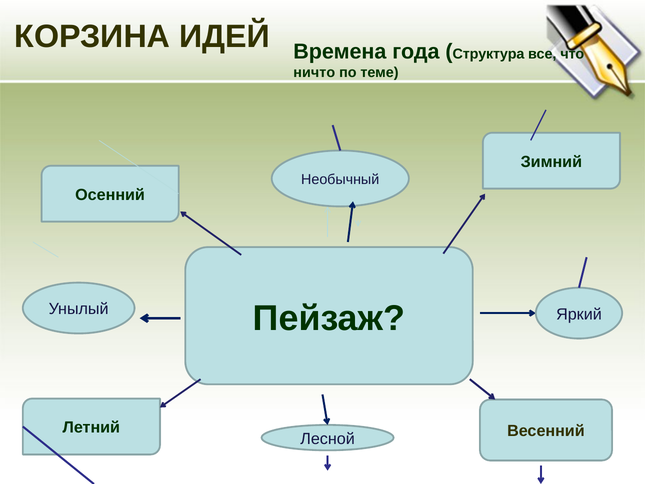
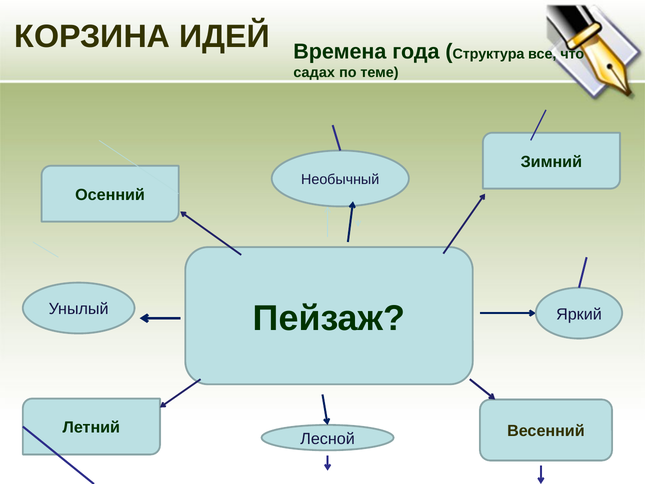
ничто: ничто -> садах (314, 73)
